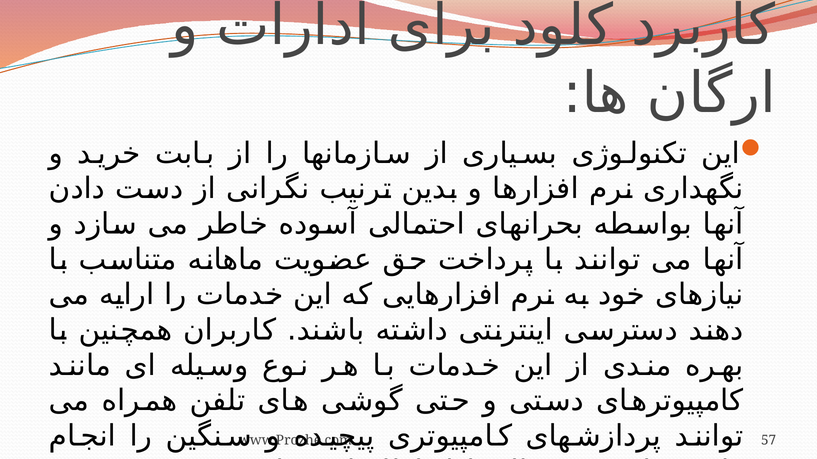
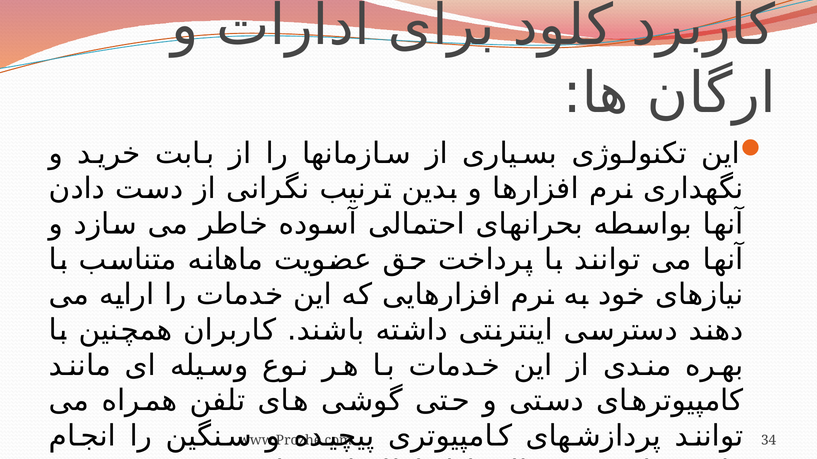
57: 57 -> 34 (769, 441)
